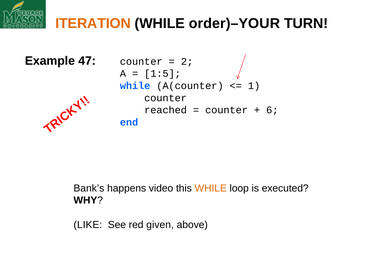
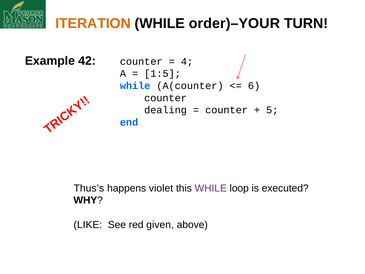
47: 47 -> 42 (87, 61)
2: 2 -> 4 (187, 61)
1: 1 -> 6 (254, 86)
reached: reached -> dealing (166, 110)
6: 6 -> 5 (272, 110)
Bank’s: Bank’s -> Thus’s (89, 188)
video: video -> violet (161, 188)
WHILE colour: orange -> purple (211, 188)
